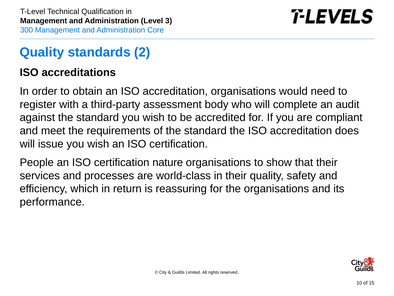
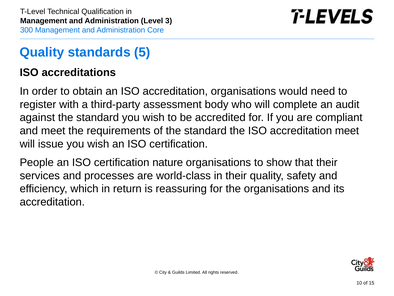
2: 2 -> 5 (142, 52)
accreditation does: does -> meet (347, 131)
performance: performance -> accreditation (52, 202)
